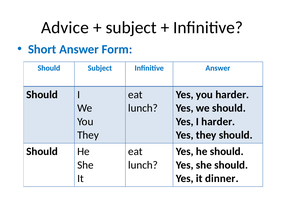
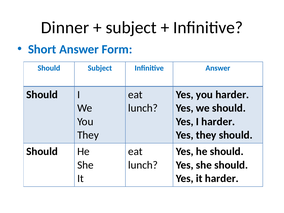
Advice: Advice -> Dinner (65, 27)
it dinner: dinner -> harder (222, 178)
